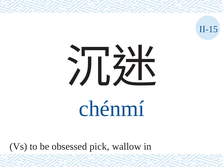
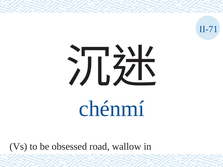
II-15: II-15 -> II-71 (209, 29)
pick: pick -> road (100, 147)
